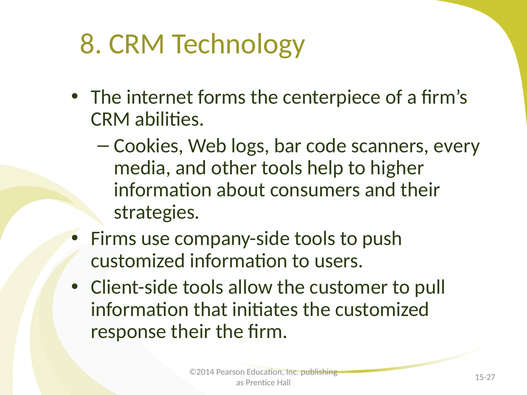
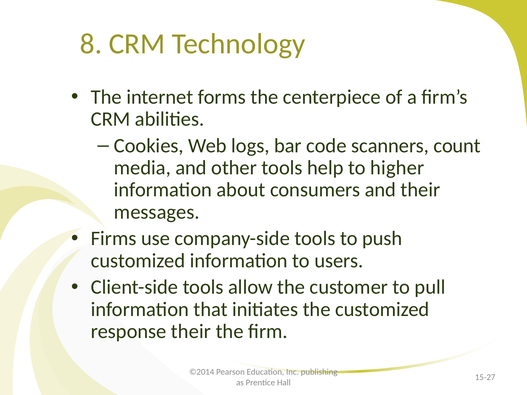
every: every -> count (457, 146)
strategies: strategies -> messages (157, 212)
